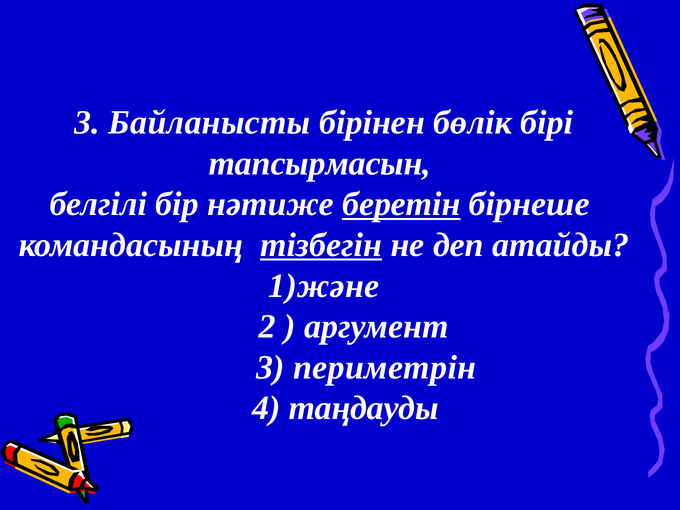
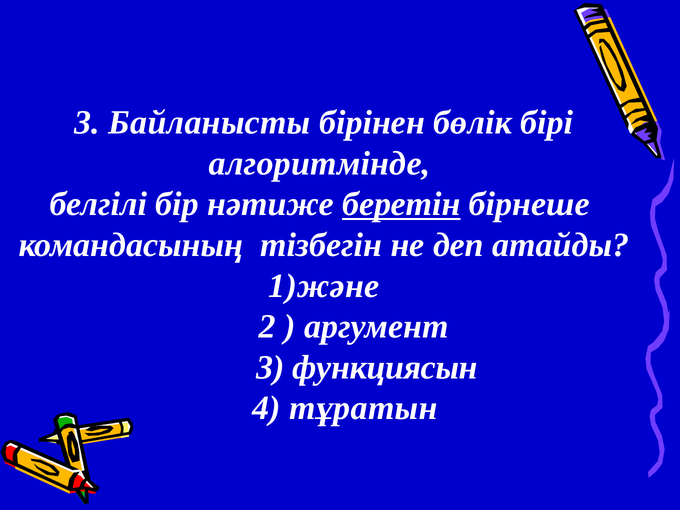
тапсырмасын: тапсырмасын -> алгоритмінде (320, 163)
тізбегін underline: present -> none (321, 245)
периметрін: периметрін -> функциясын (385, 367)
таңдауды: таңдауды -> тұратын (363, 408)
